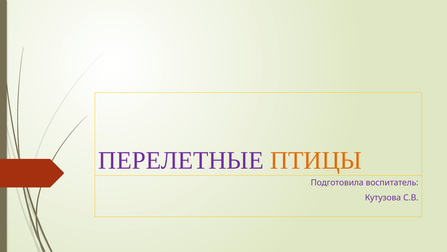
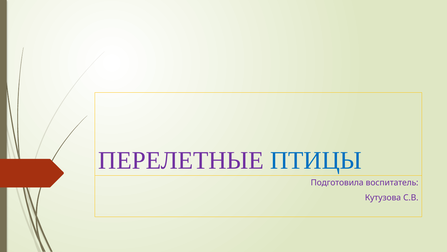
ПТИЦЫ colour: orange -> blue (316, 160)
